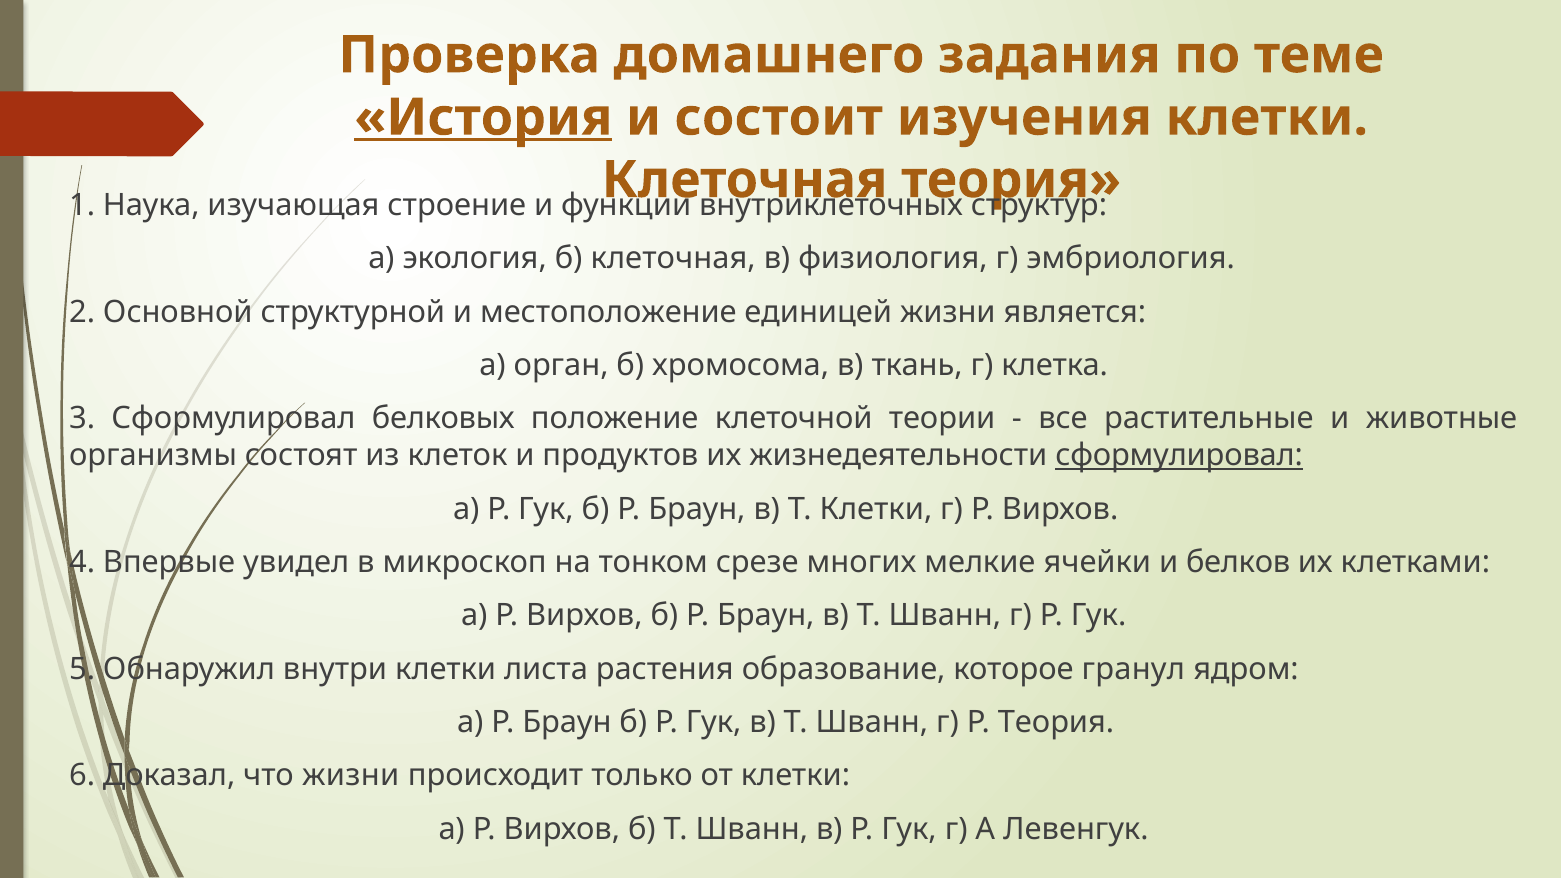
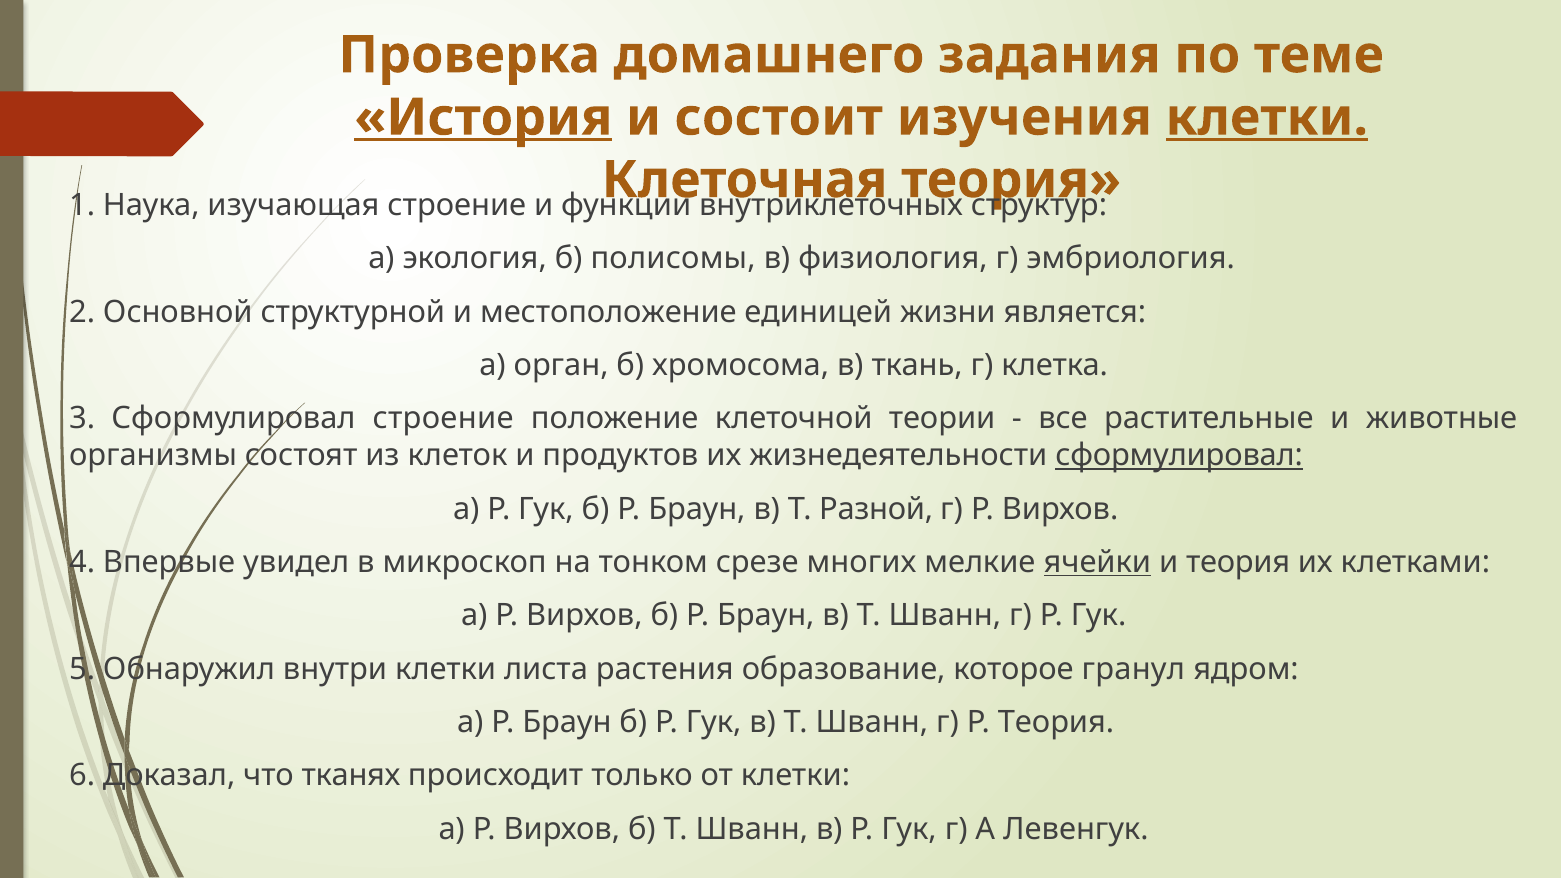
клетки underline: none -> present (1267, 118)
б клеточная: клеточная -> полисомы (673, 259)
Сформулировал белковых: белковых -> строение (443, 419)
Т Клетки: Клетки -> Разной (876, 509)
ячейки underline: none -> present (1097, 562)
и белков: белков -> теория (1238, 562)
что жизни: жизни -> тканях (351, 776)
